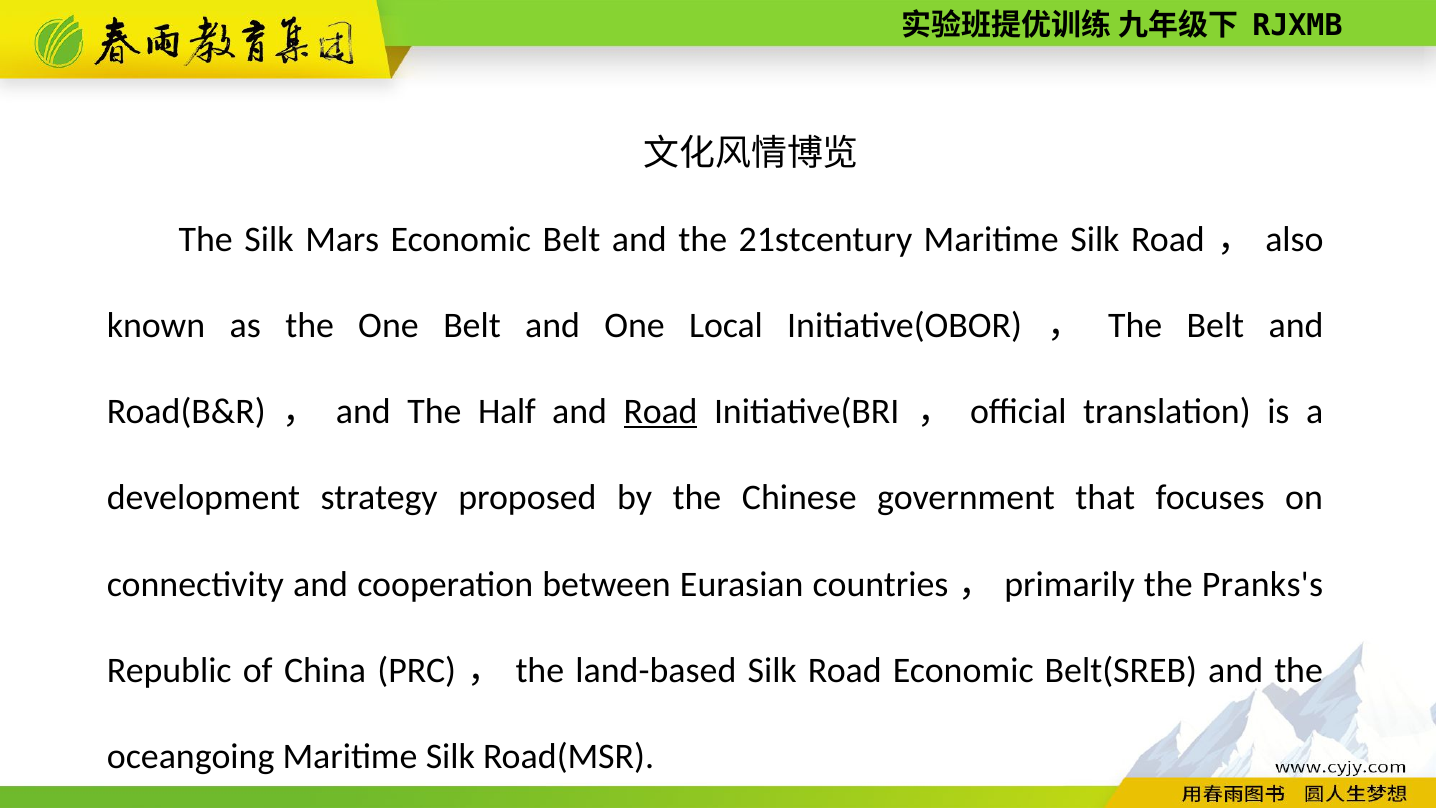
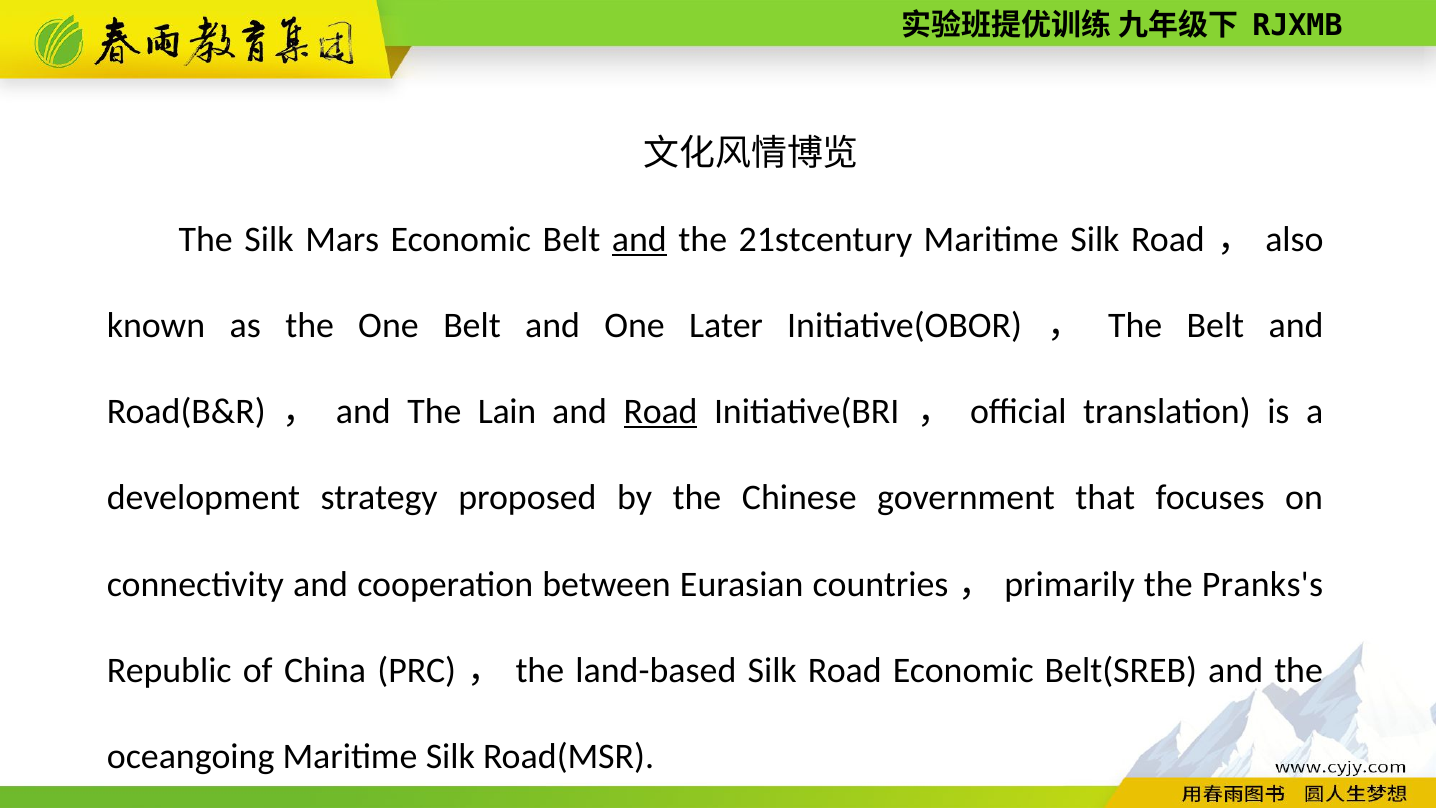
and underline: none -> present (639, 239)
Local: Local -> Later (726, 325)
Half: Half -> Lain (507, 412)
